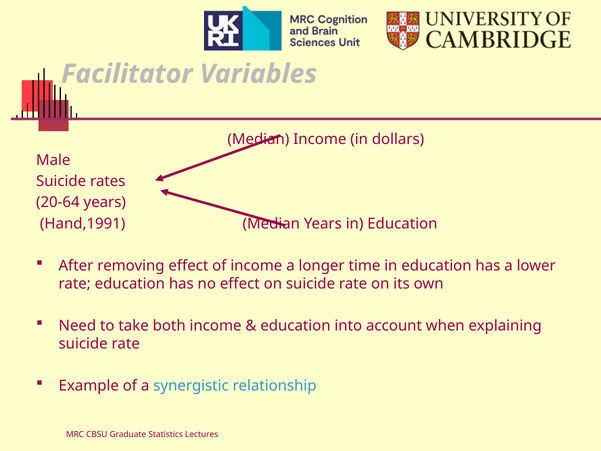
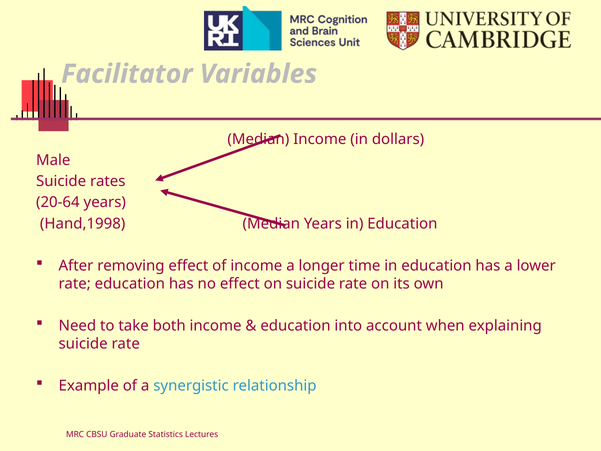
Hand,1991: Hand,1991 -> Hand,1998 (83, 223)
